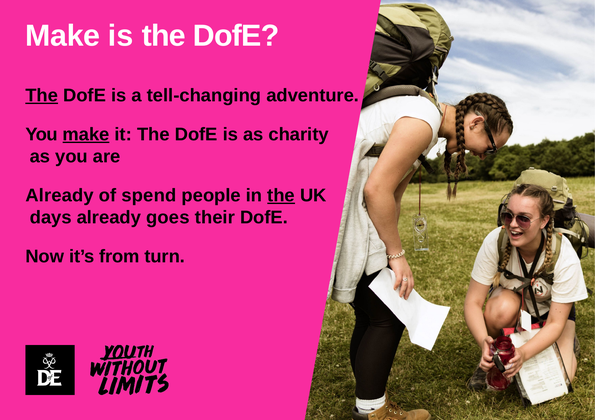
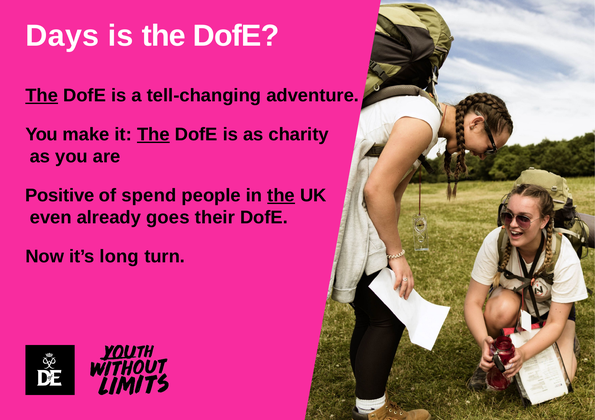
Make: Make -> Days (62, 36)
make underline: present -> none (86, 135)
The underline: none -> present (153, 135)
Already: Already -> Positive (60, 196)
days: days -> even (51, 218)
from: from -> long (119, 257)
